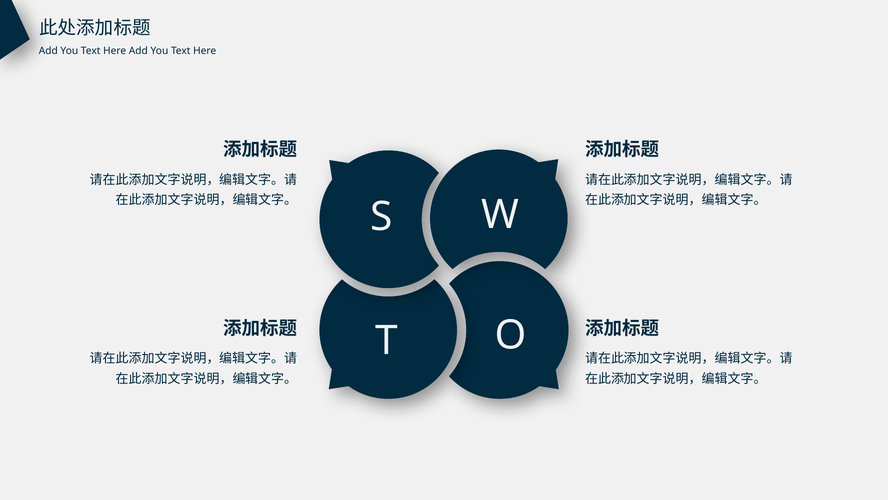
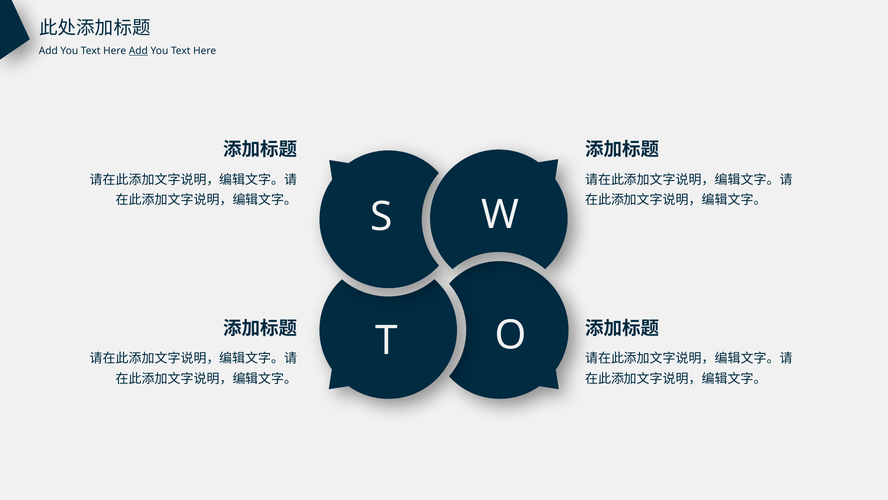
Add underline: none -> present (138, 51)
